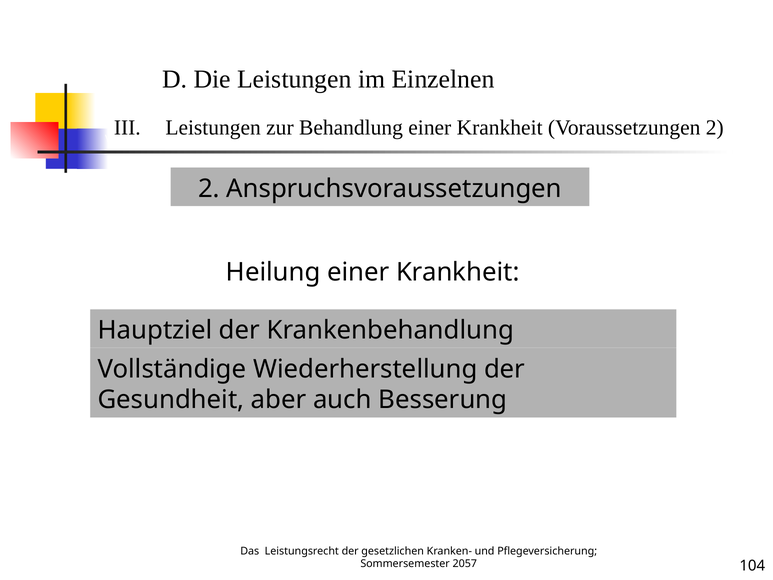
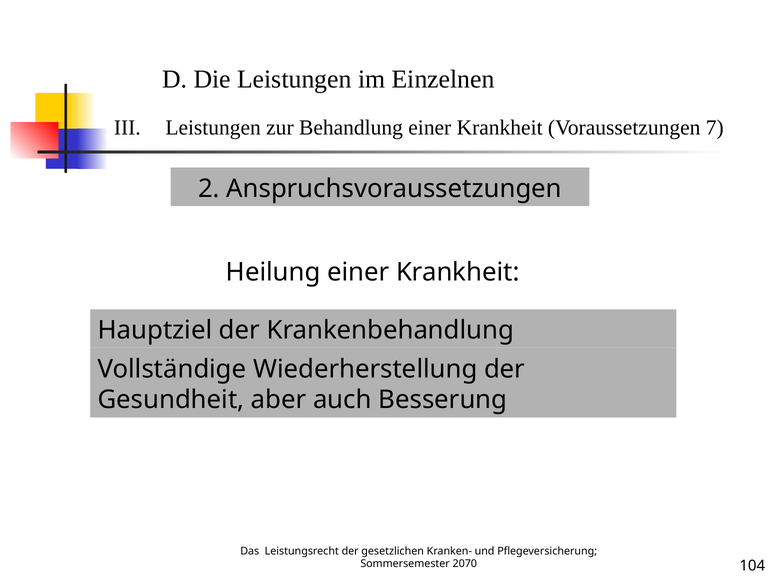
Voraussetzungen 2: 2 -> 7 (715, 128)
2057: 2057 -> 2070 (465, 564)
